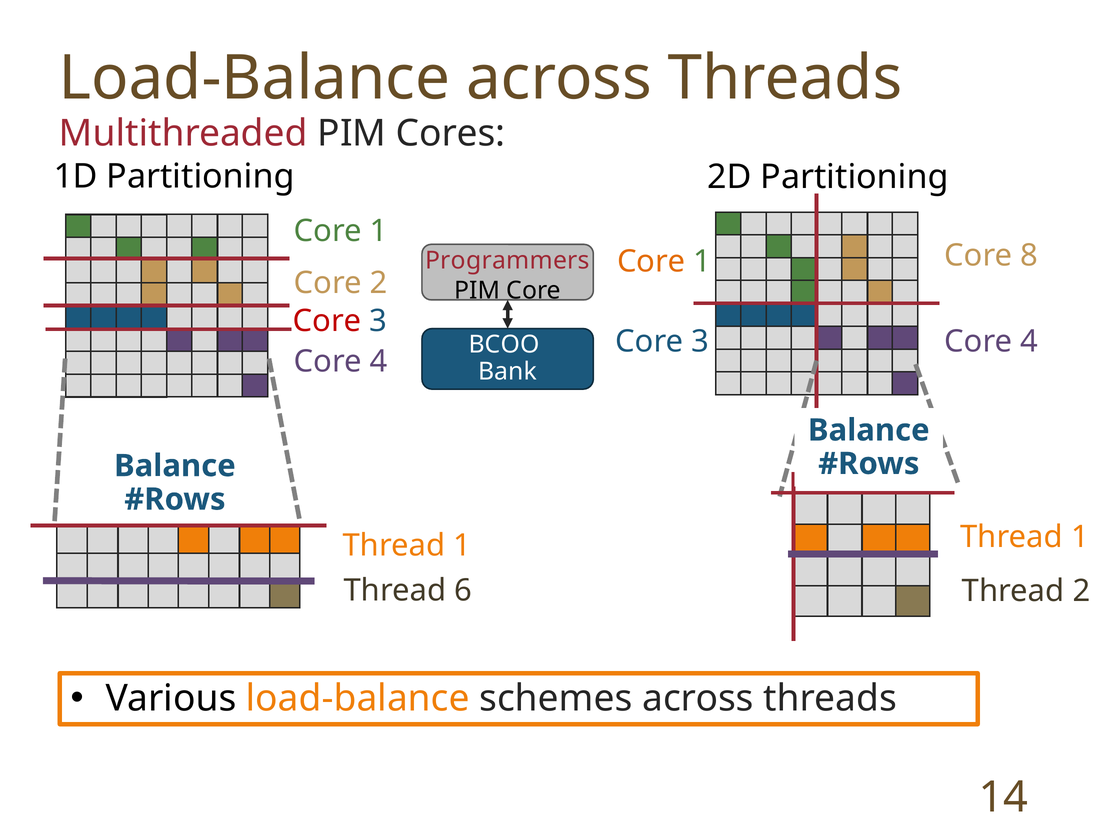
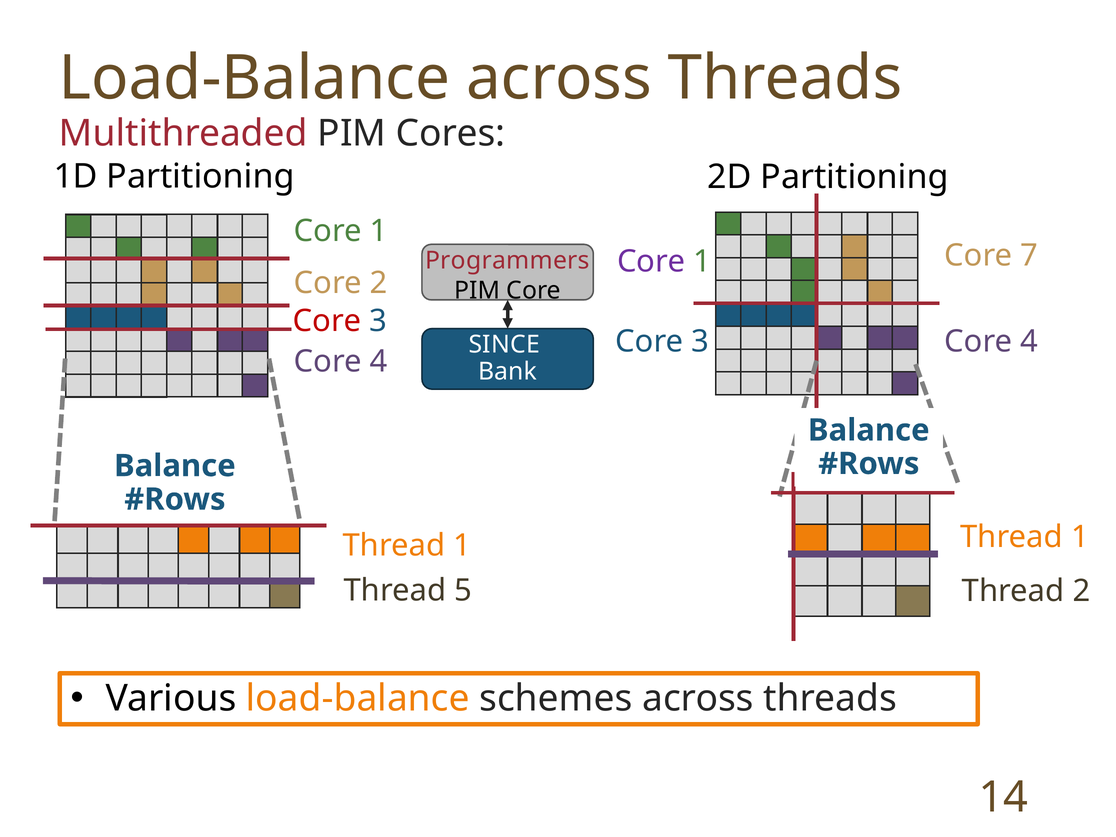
Core colour: orange -> purple (651, 261)
8: 8 -> 7 (1029, 255)
ΒCOO: ΒCOO -> SINCE (504, 345)
6: 6 -> 5 (463, 590)
